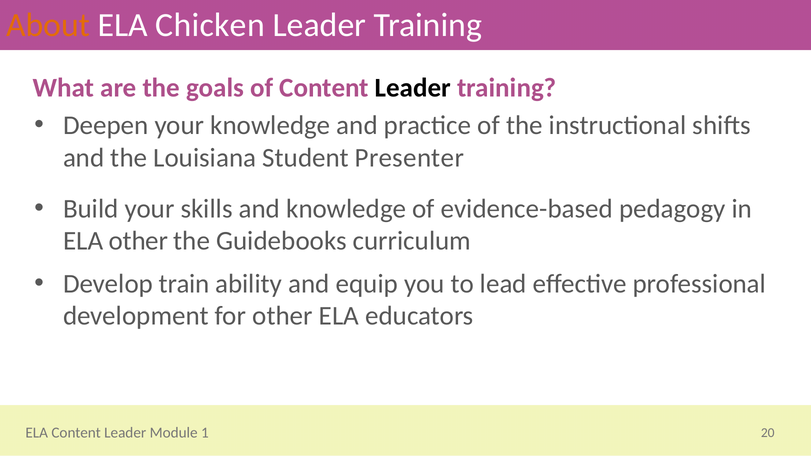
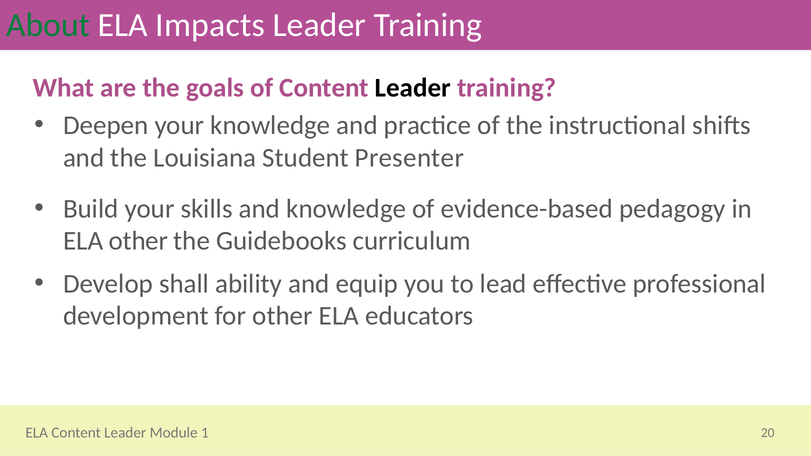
About colour: orange -> green (48, 25)
Chicken: Chicken -> Impacts (210, 25)
train: train -> shall (184, 284)
